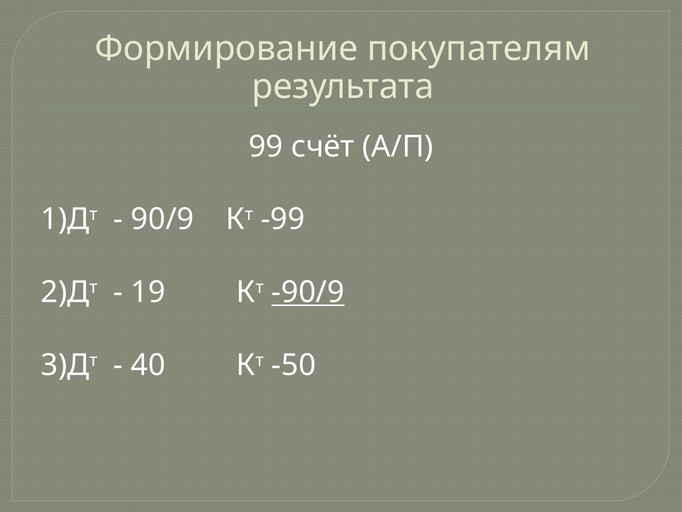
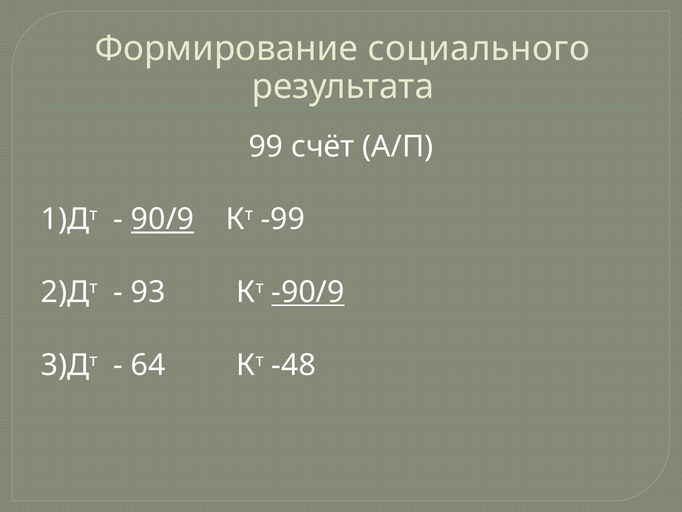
покупателям: покупателям -> социального (479, 49)
90/9 underline: none -> present (163, 219)
19: 19 -> 93 (148, 292)
40: 40 -> 64 (148, 365)
-50: -50 -> -48 (294, 365)
